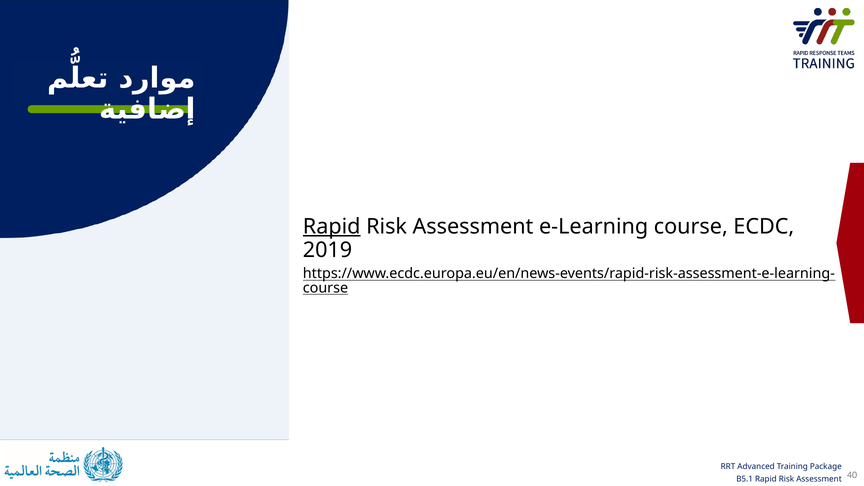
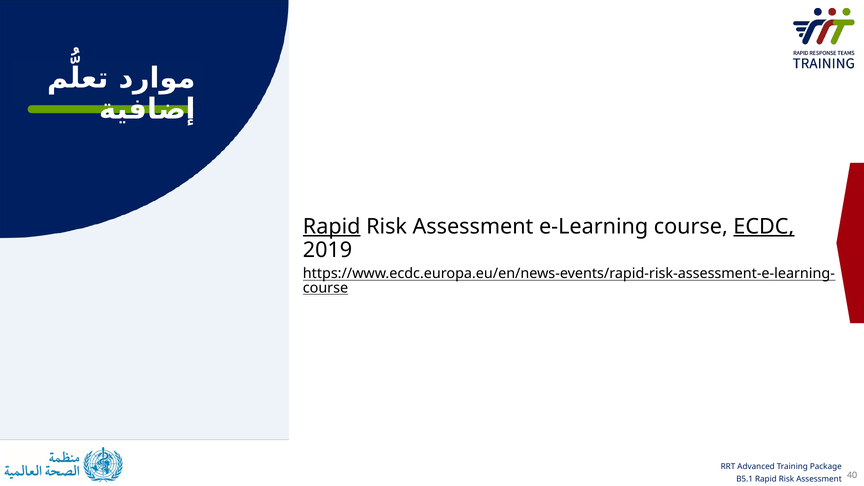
ECDC underline: none -> present (764, 227)
